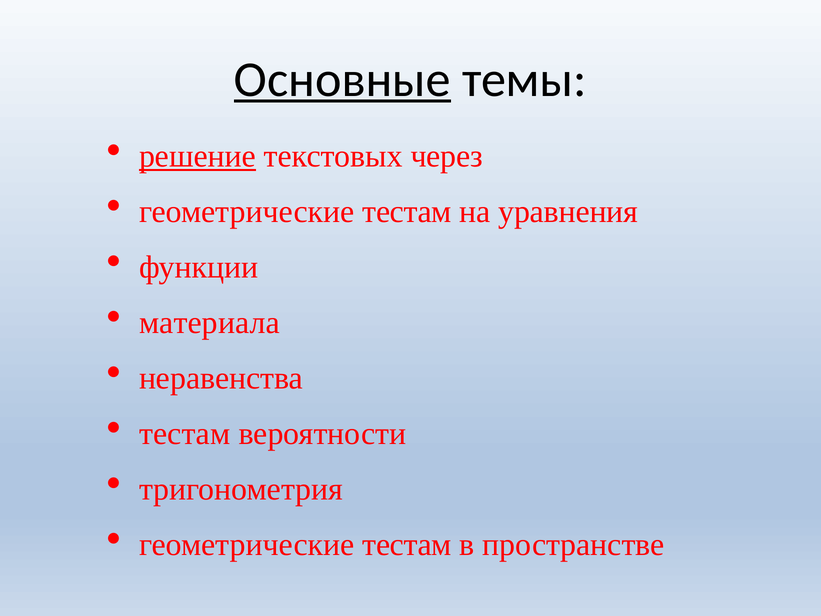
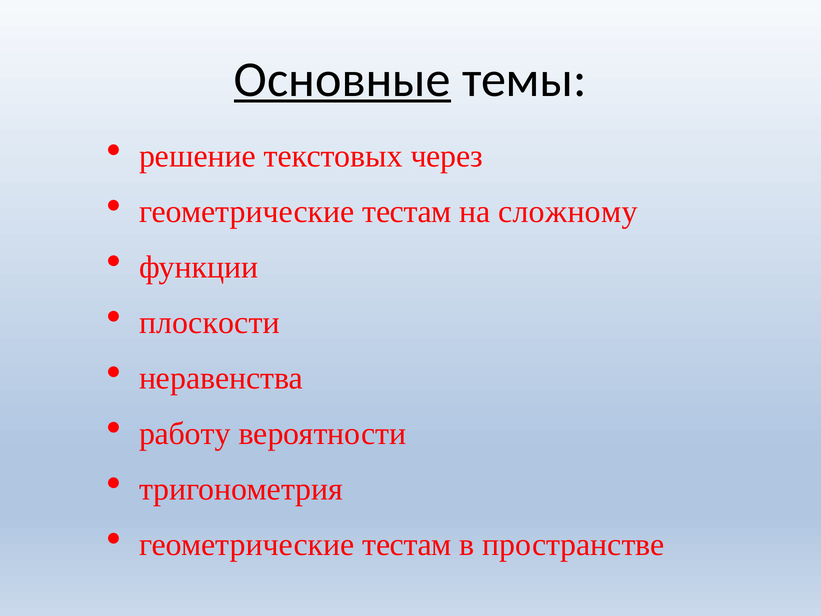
решение underline: present -> none (198, 156)
уравнения: уравнения -> сложному (568, 212)
материала: материала -> плоскости (209, 322)
тестам: тестам -> работу (185, 433)
